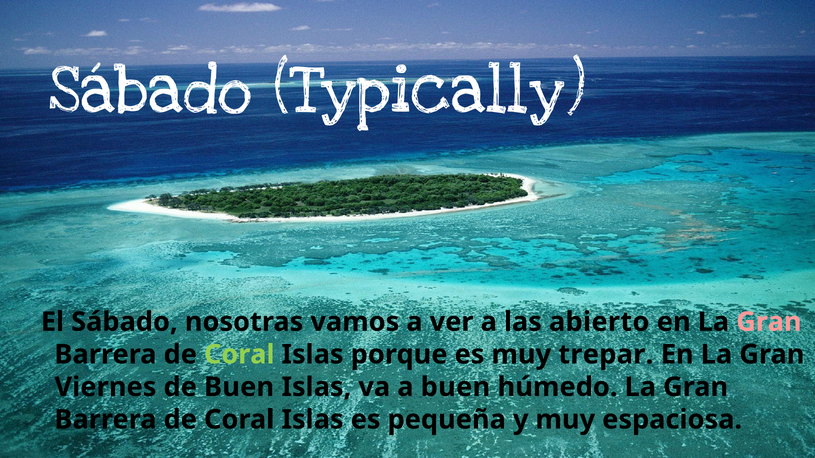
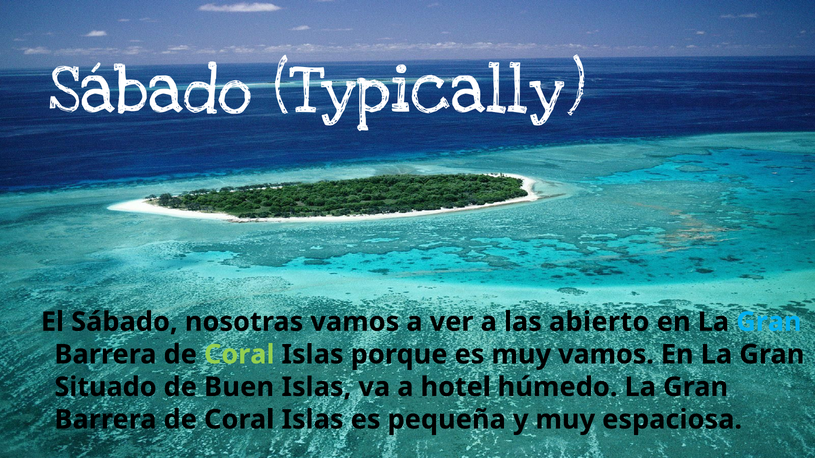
Gran colour: pink -> light blue (769, 322)
muy trepar: trepar -> vamos (606, 355)
Viernes: Viernes -> Situado (106, 387)
a buen: buen -> hotel (456, 387)
